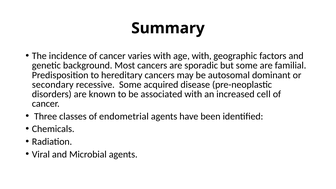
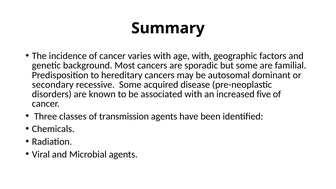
cell: cell -> five (264, 94)
endometrial: endometrial -> transmission (124, 116)
